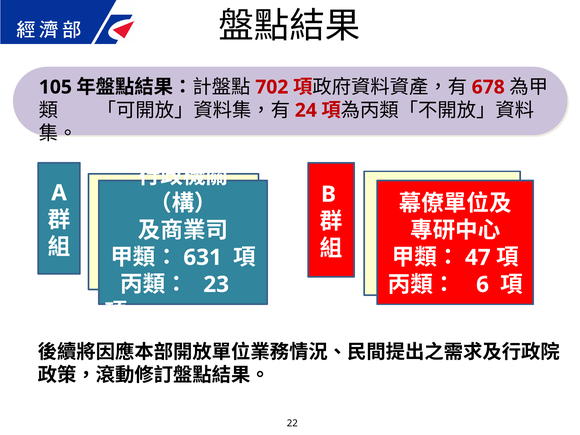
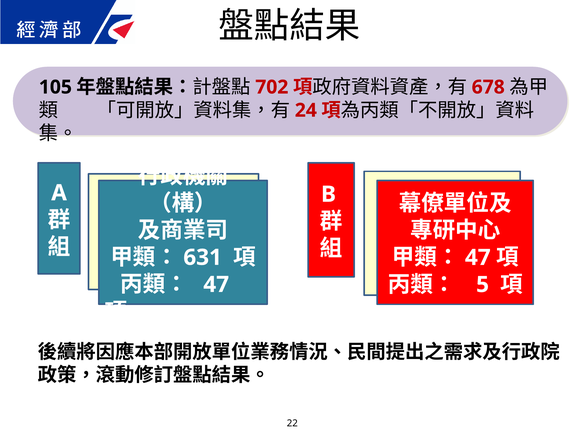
23: 23 -> 47 (216, 285)
6: 6 -> 5 (483, 285)
